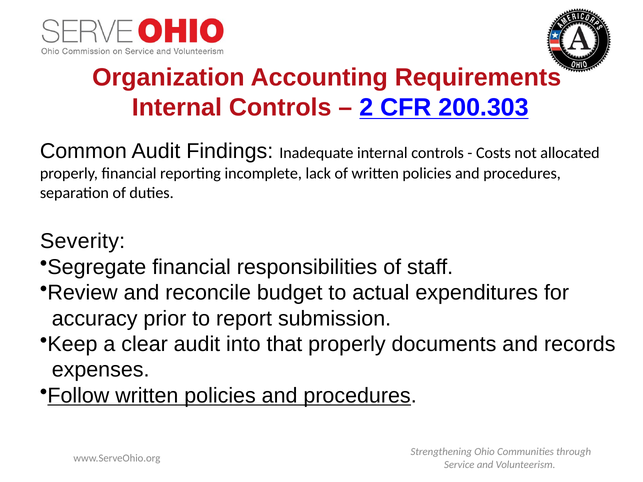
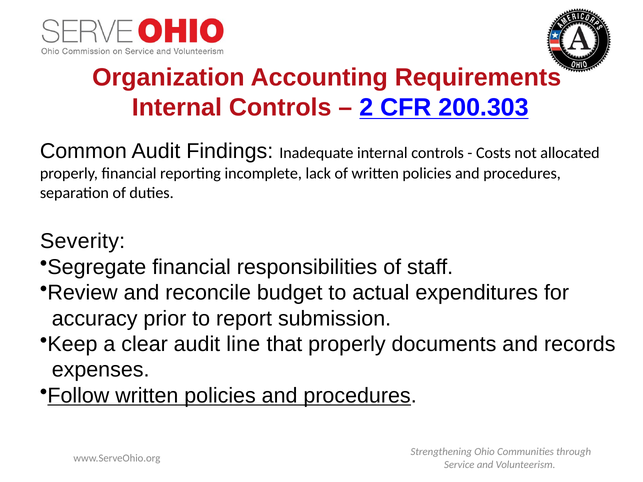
into: into -> line (243, 344)
